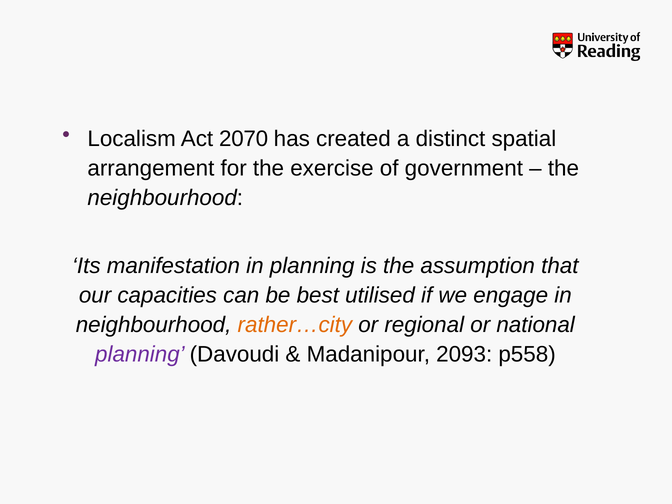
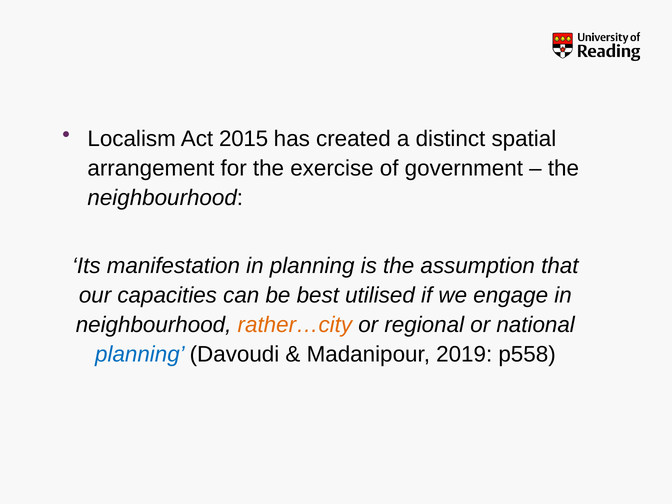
2070: 2070 -> 2015 (244, 139)
planning colour: purple -> blue (140, 354)
2093: 2093 -> 2019 (464, 354)
